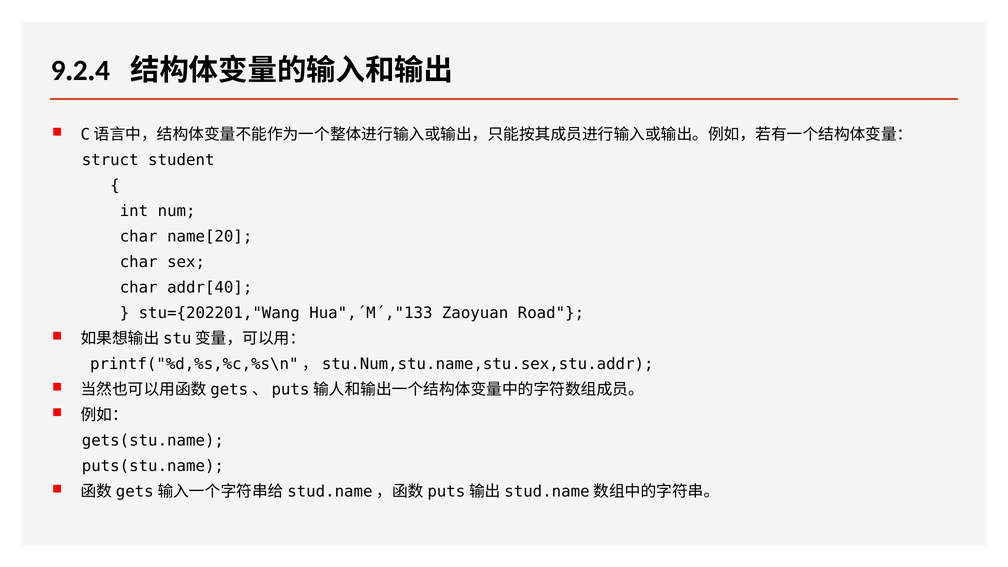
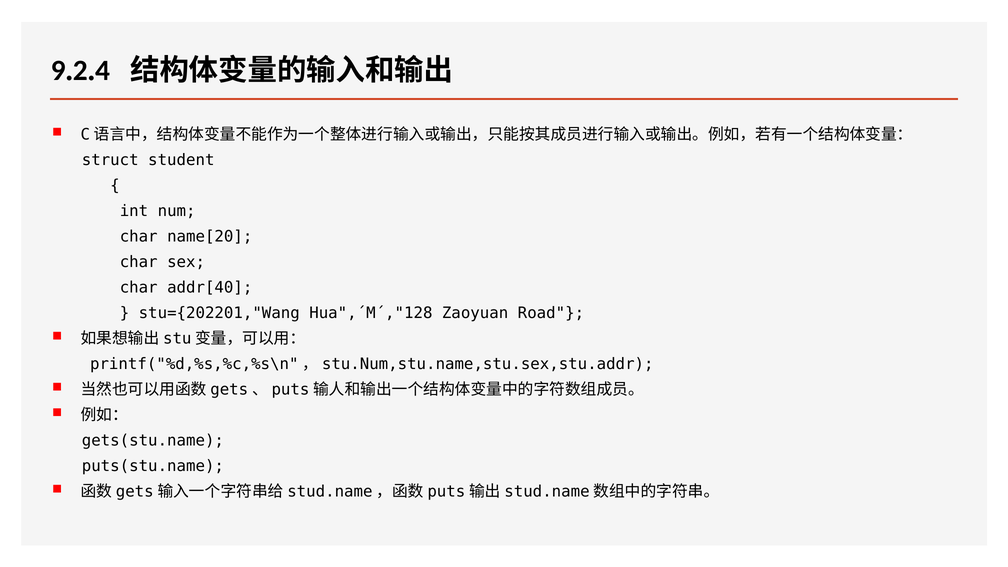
Hua",´M´,"133: Hua",´M´,"133 -> Hua",´M´,"128 (371, 313)
